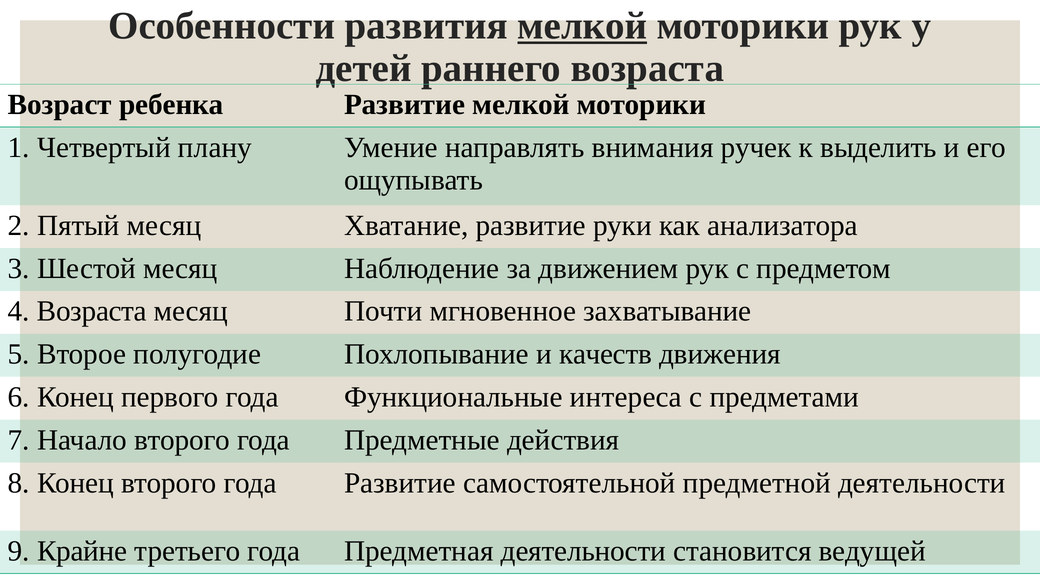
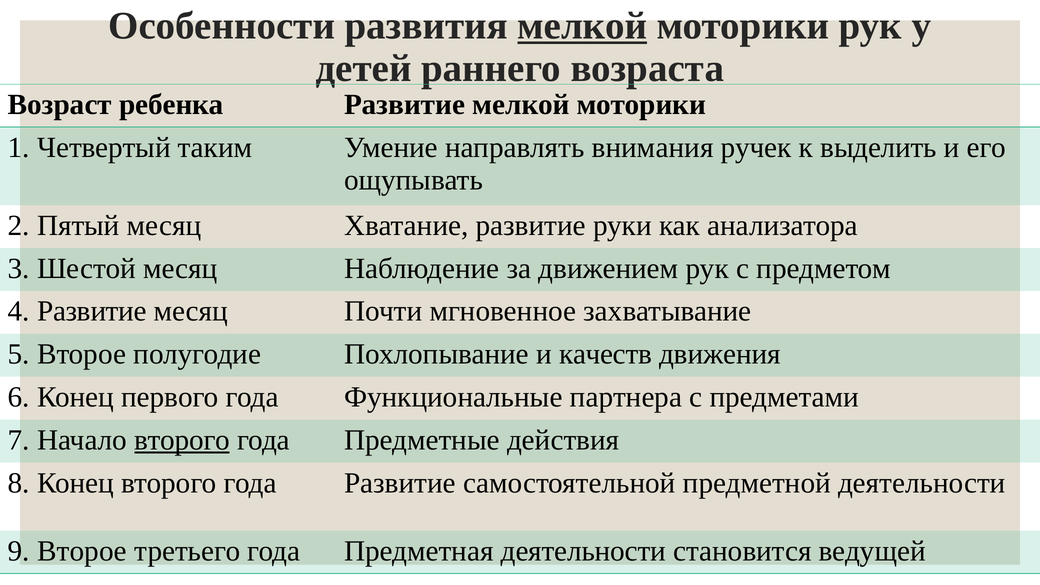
плану: плану -> таким (215, 148)
4 Возраста: Возраста -> Развитие (92, 311)
интереса: интереса -> партнера (626, 397)
второго underline: none -> present (182, 440)
9 Крайне: Крайне -> Второе (82, 551)
